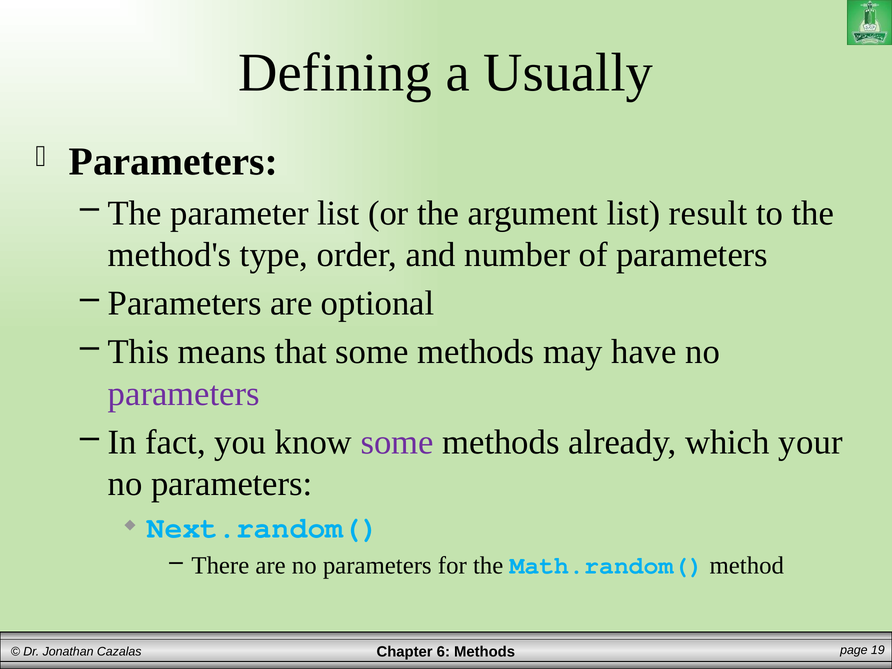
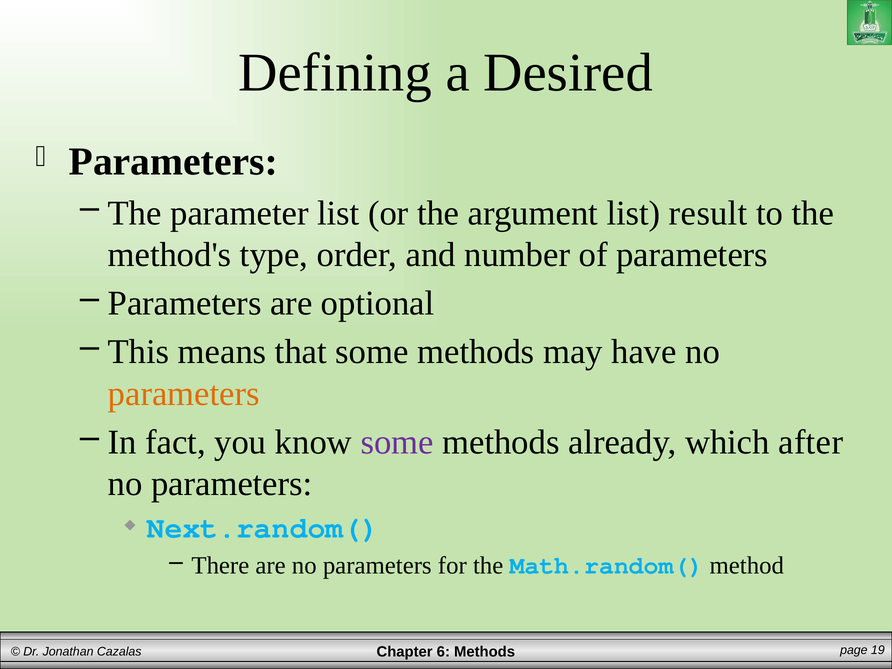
Usually: Usually -> Desired (568, 73)
parameters colour: purple -> orange (184, 394)
your: your -> after (811, 442)
